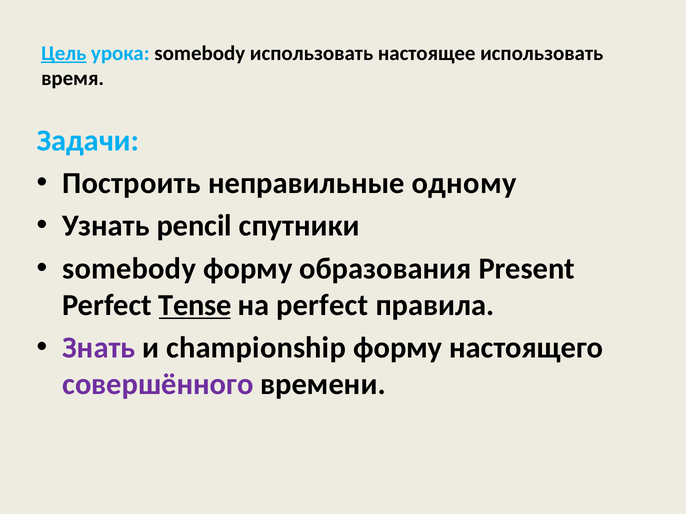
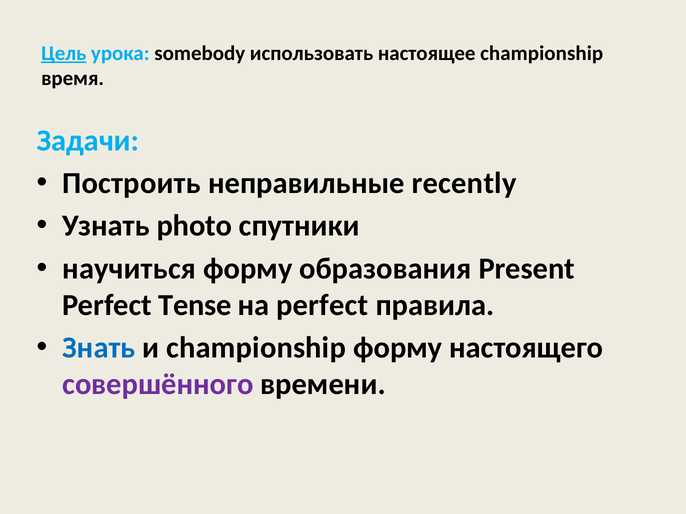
настоящее использовать: использовать -> championship (542, 53)
одному: одному -> recently (464, 183)
pencil: pencil -> photo (194, 226)
somebody: somebody -> научиться (129, 269)
Tense underline: present -> none (195, 305)
Знать colour: purple -> blue (99, 348)
